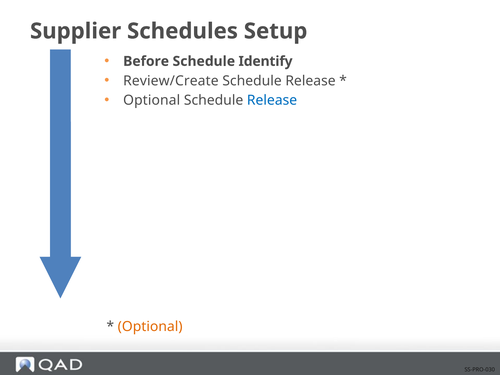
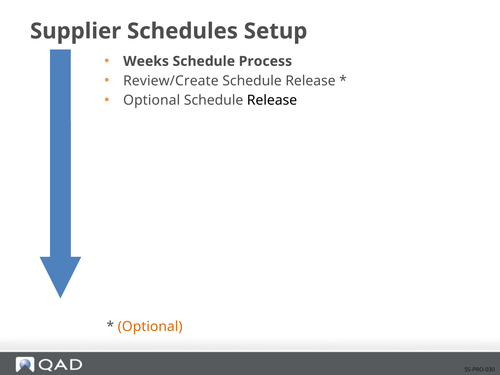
Before: Before -> Weeks (146, 61)
Identify: Identify -> Process (265, 61)
Release colour: blue -> black (272, 100)
